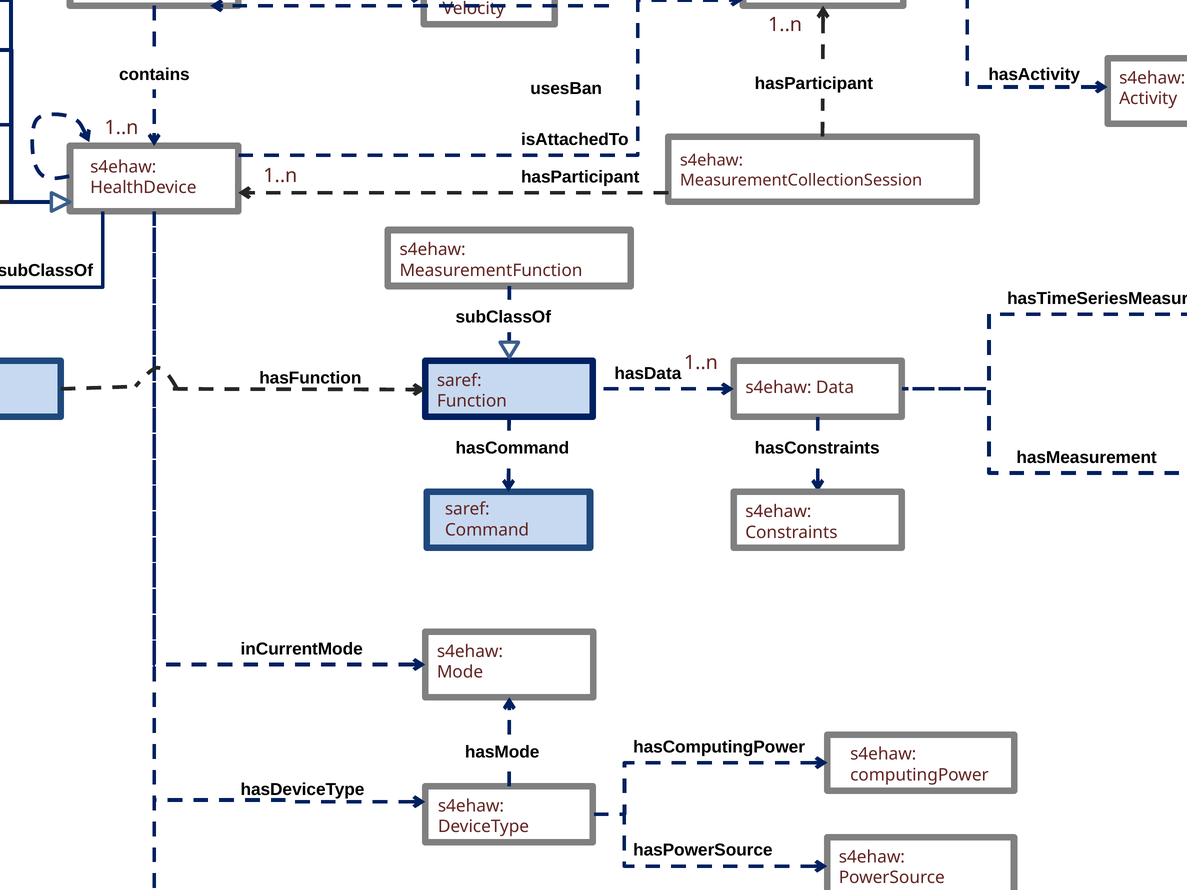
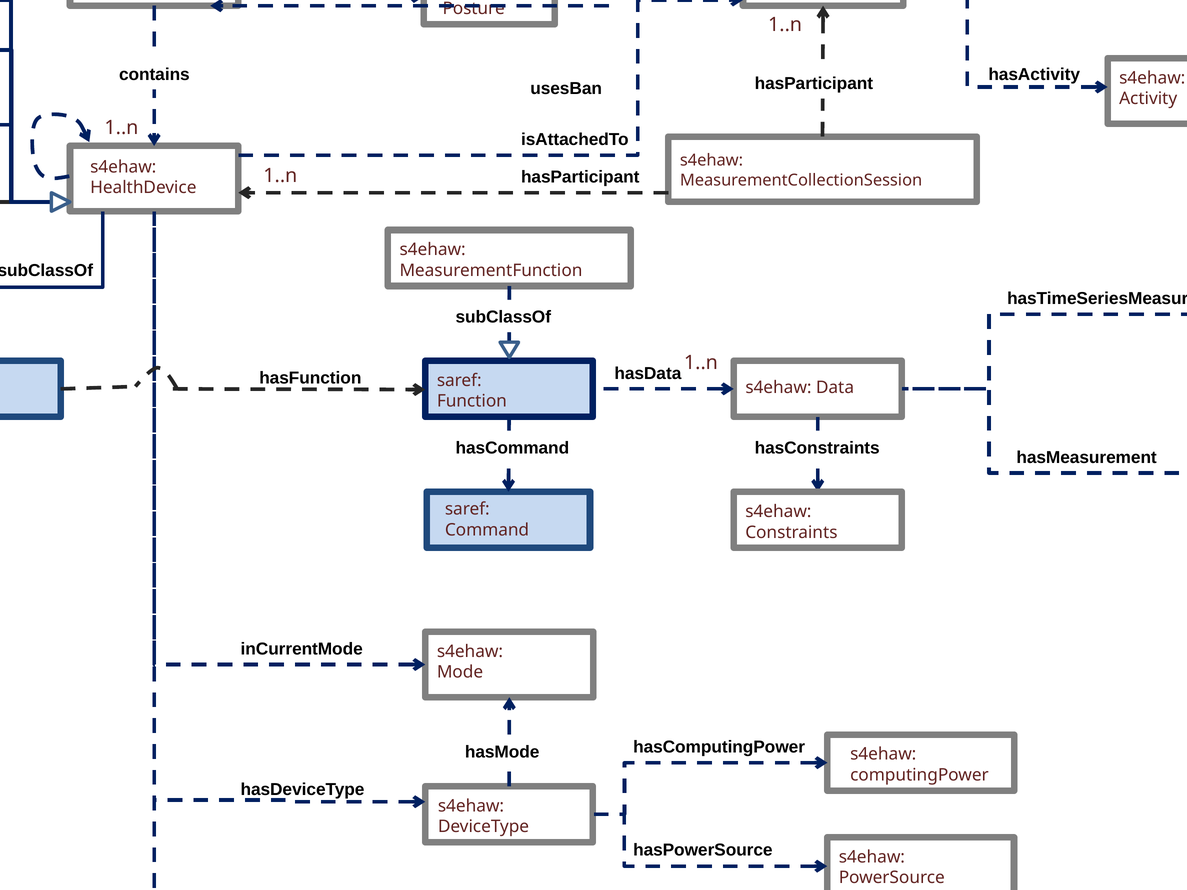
Velocity: Velocity -> Posture (474, 9)
